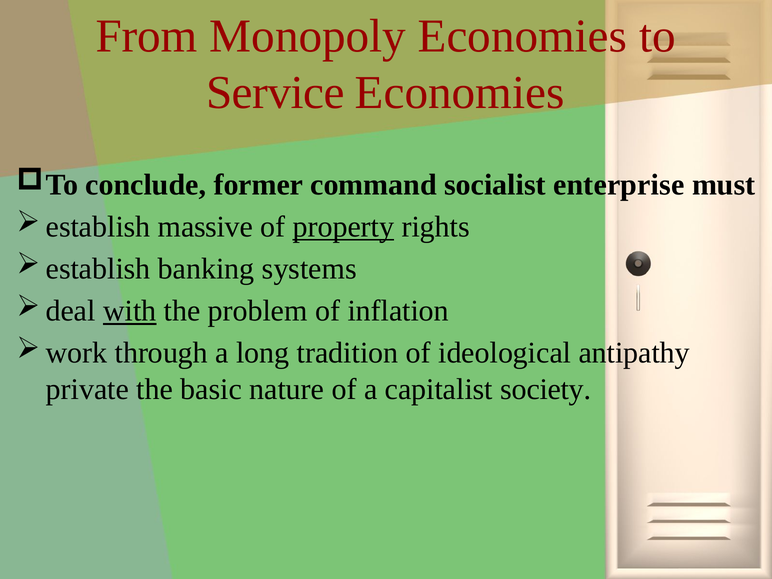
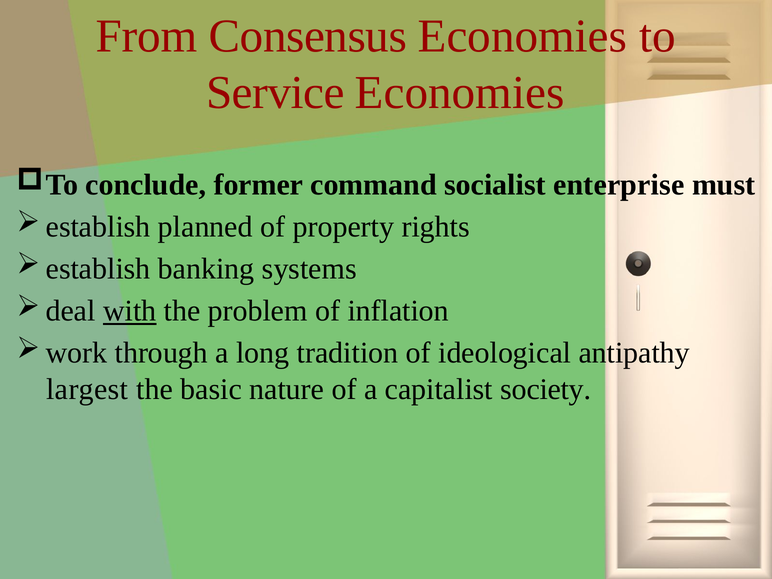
Monopoly: Monopoly -> Consensus (308, 36)
massive: massive -> planned (205, 227)
property underline: present -> none (343, 227)
private: private -> largest (87, 389)
